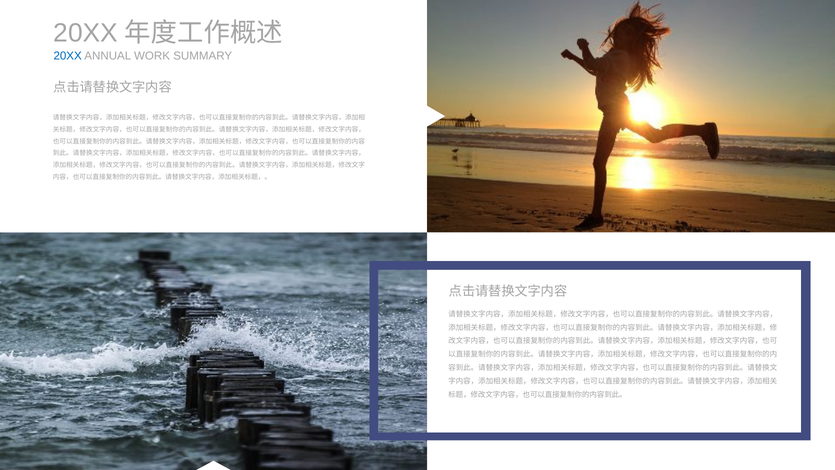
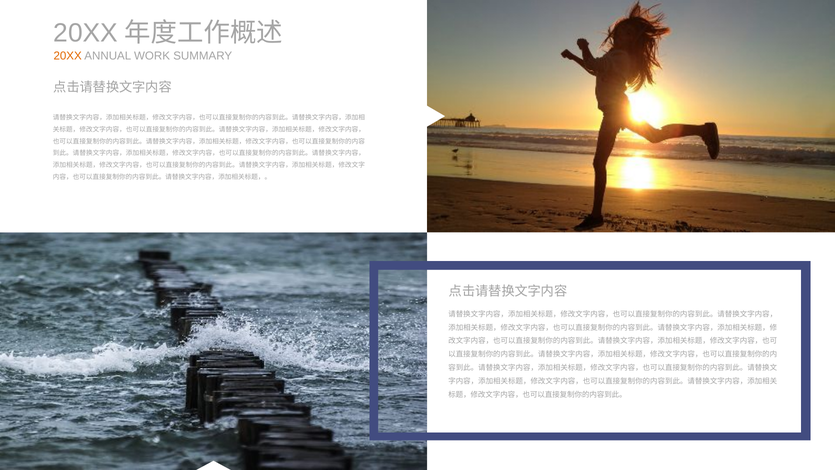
20XX colour: blue -> orange (68, 56)
